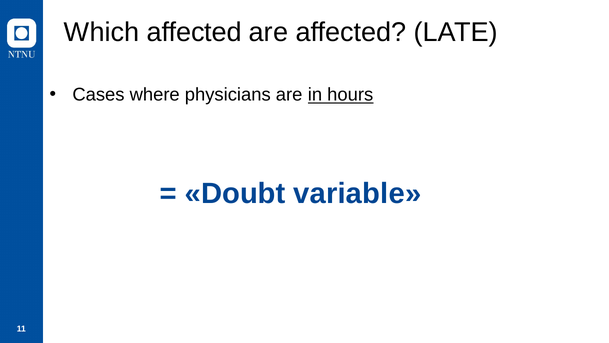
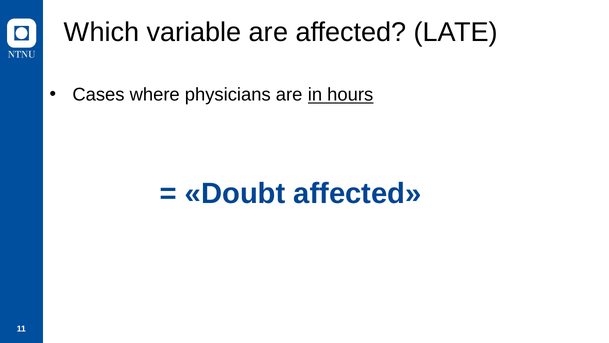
Which affected: affected -> variable (194, 32)
Doubt variable: variable -> affected (357, 194)
